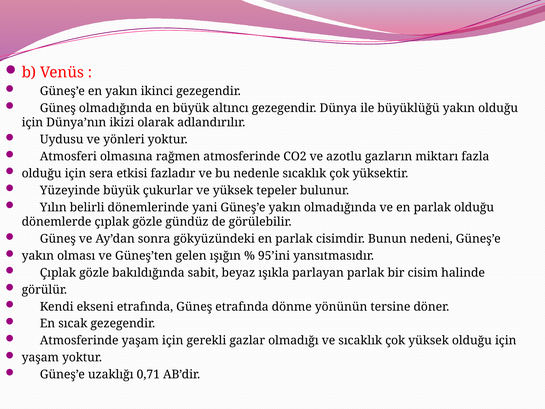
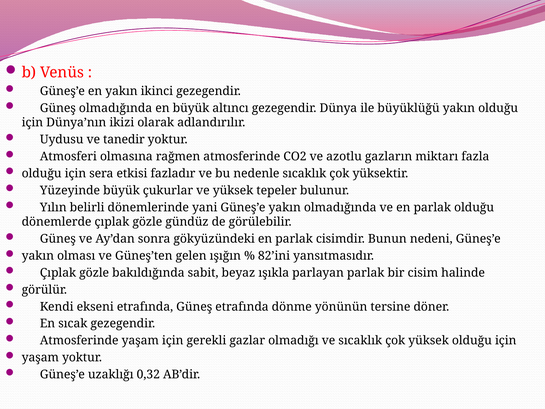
yönleri: yönleri -> tanedir (124, 139)
95’ini: 95’ini -> 82’ini (274, 256)
0,71: 0,71 -> 0,32 (148, 374)
